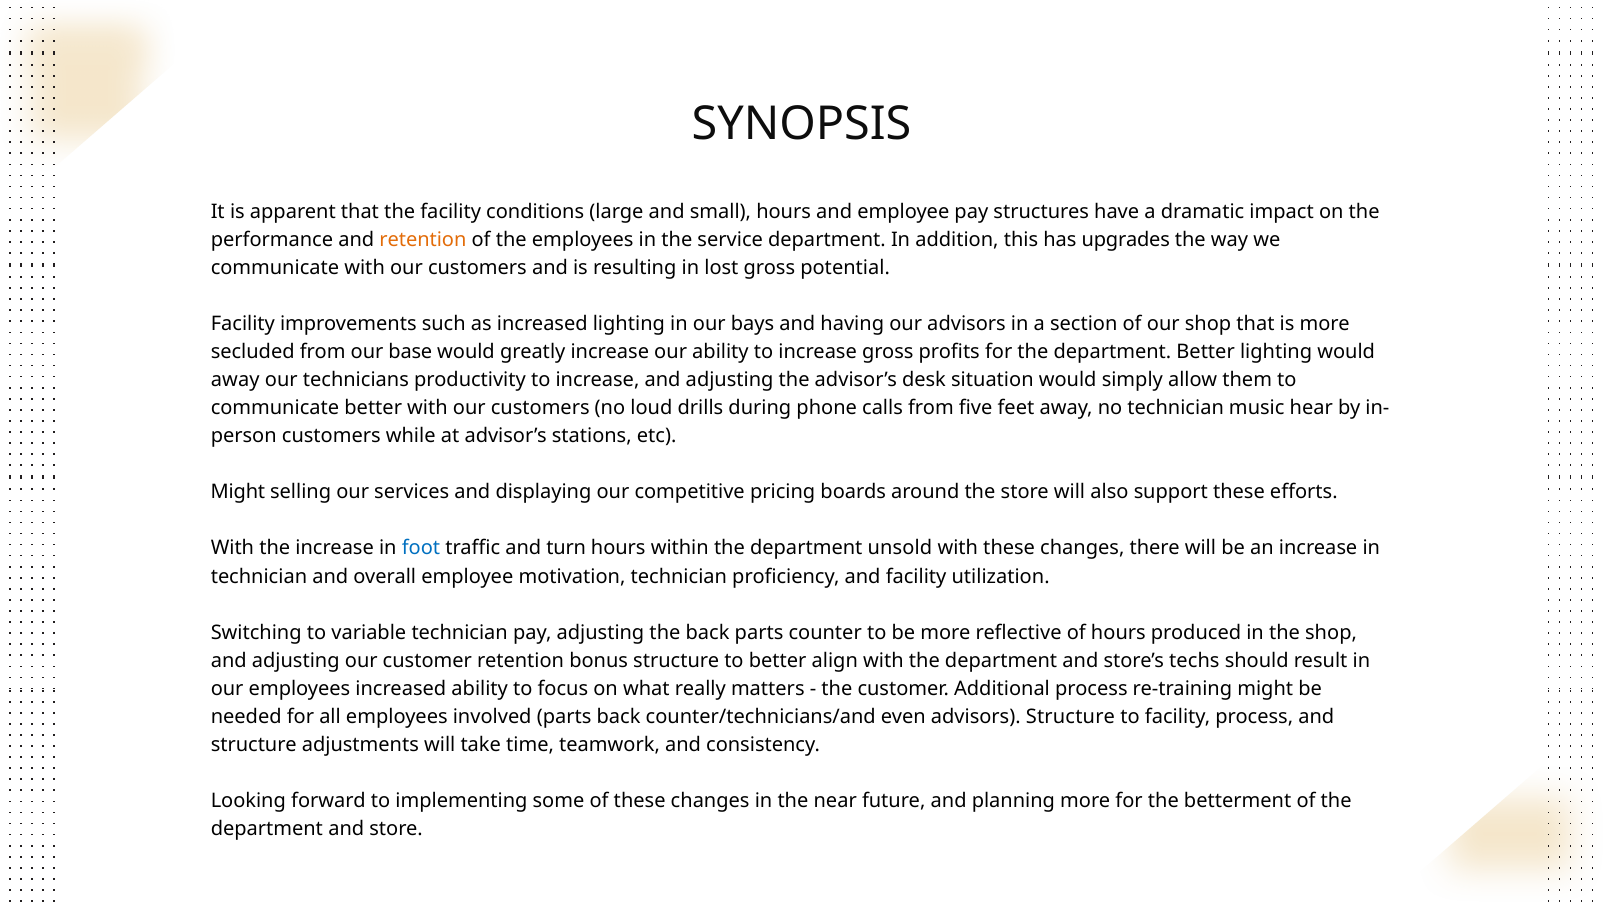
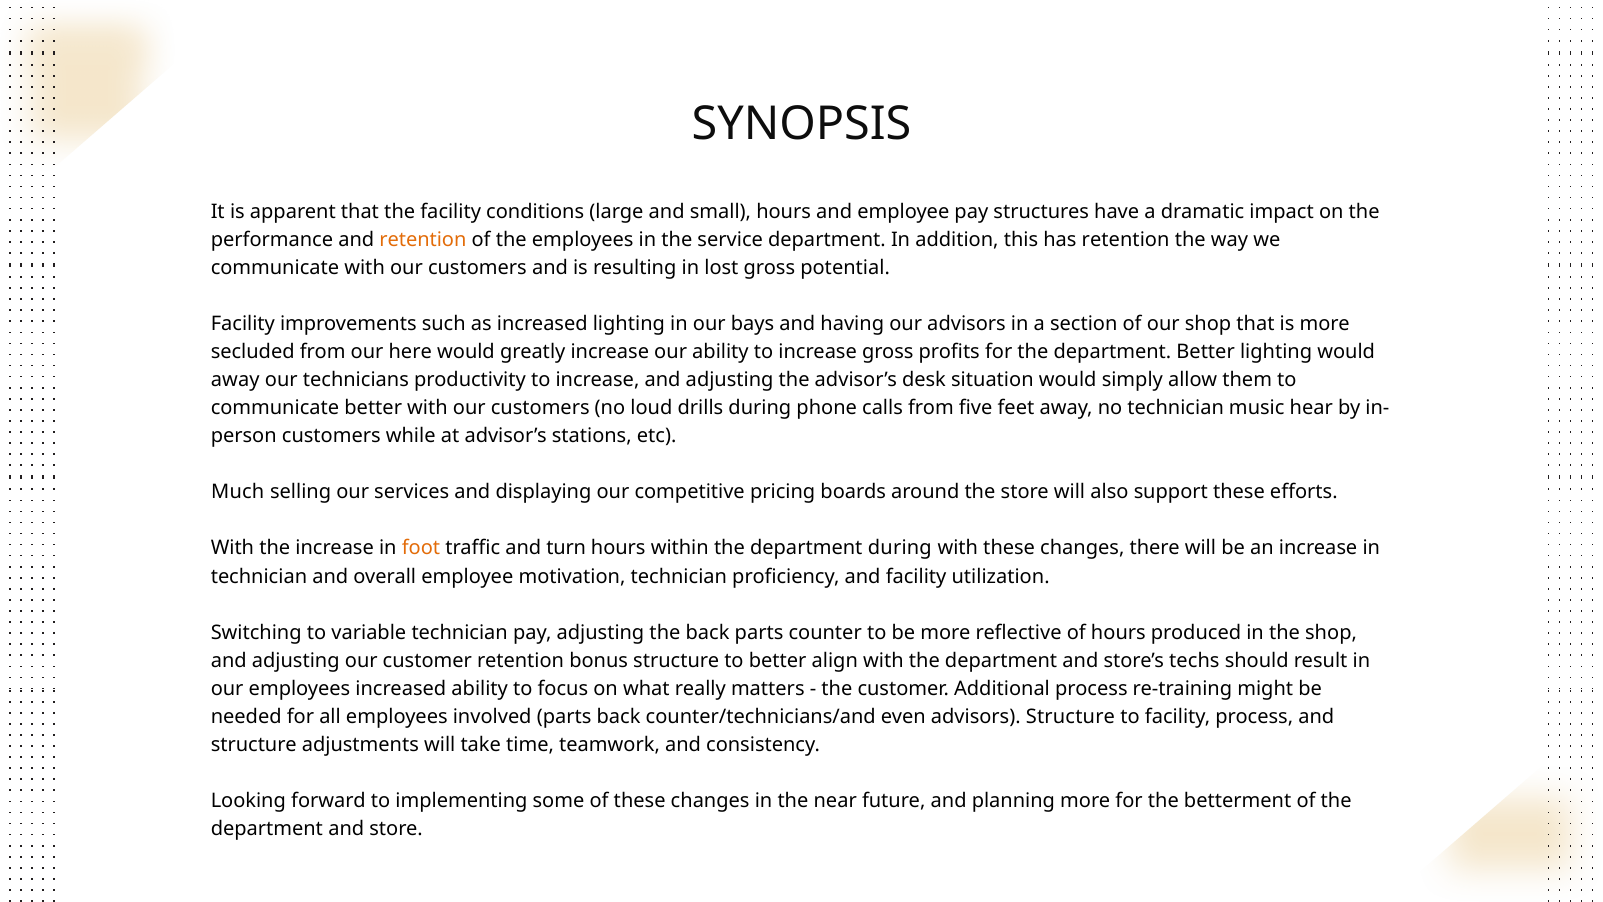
has upgrades: upgrades -> retention (1126, 240)
base: base -> here (410, 352)
Might: Might -> Much (238, 492)
foot colour: blue -> orange (421, 548)
department unsold: unsold -> during (900, 548)
